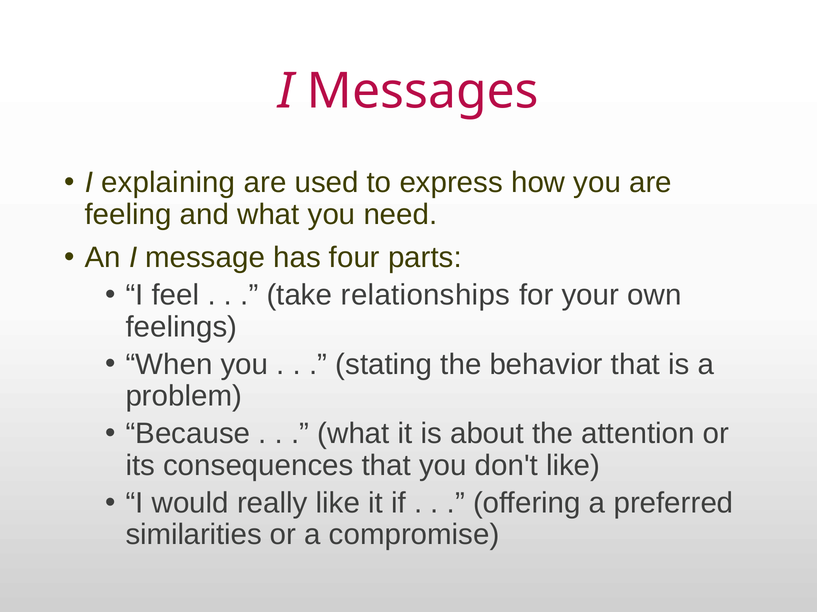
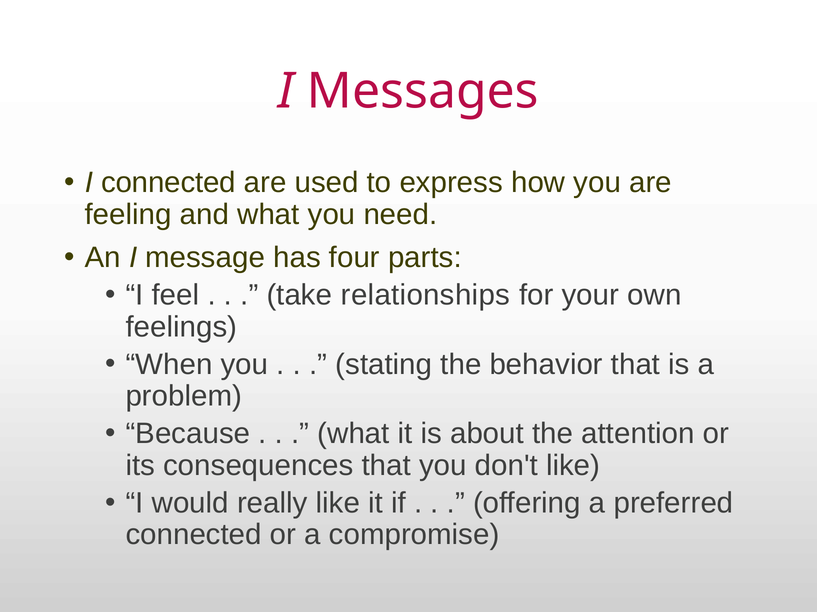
I explaining: explaining -> connected (168, 183)
similarities: similarities -> connected (194, 535)
